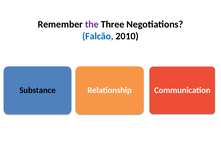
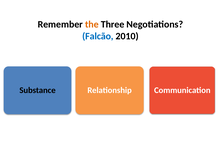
the colour: purple -> orange (92, 24)
